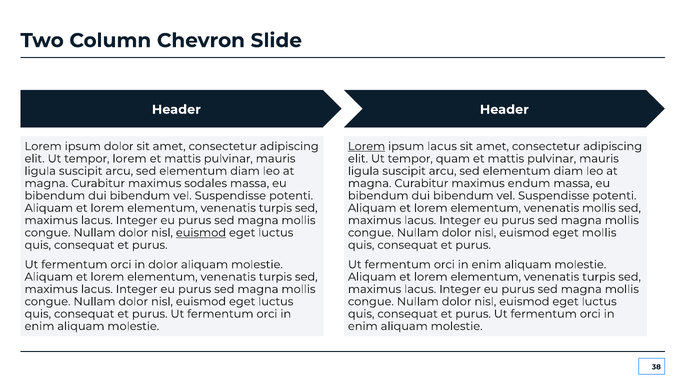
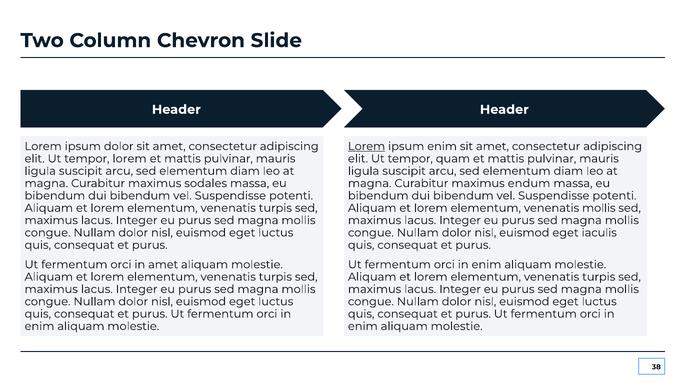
ipsum lacus: lacus -> enim (442, 146)
euismod underline: present -> none (201, 233)
eget mollis: mollis -> iaculis (599, 233)
in dolor: dolor -> amet (163, 265)
